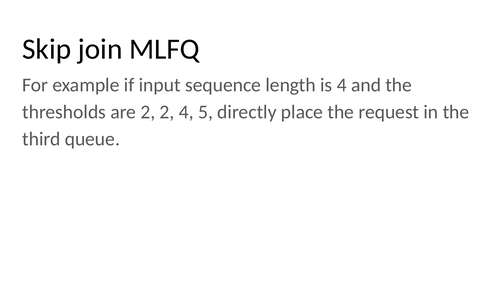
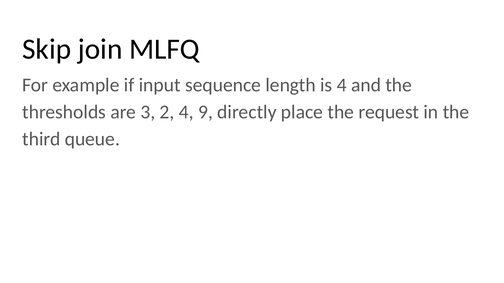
are 2: 2 -> 3 (148, 112)
5: 5 -> 9 (205, 112)
